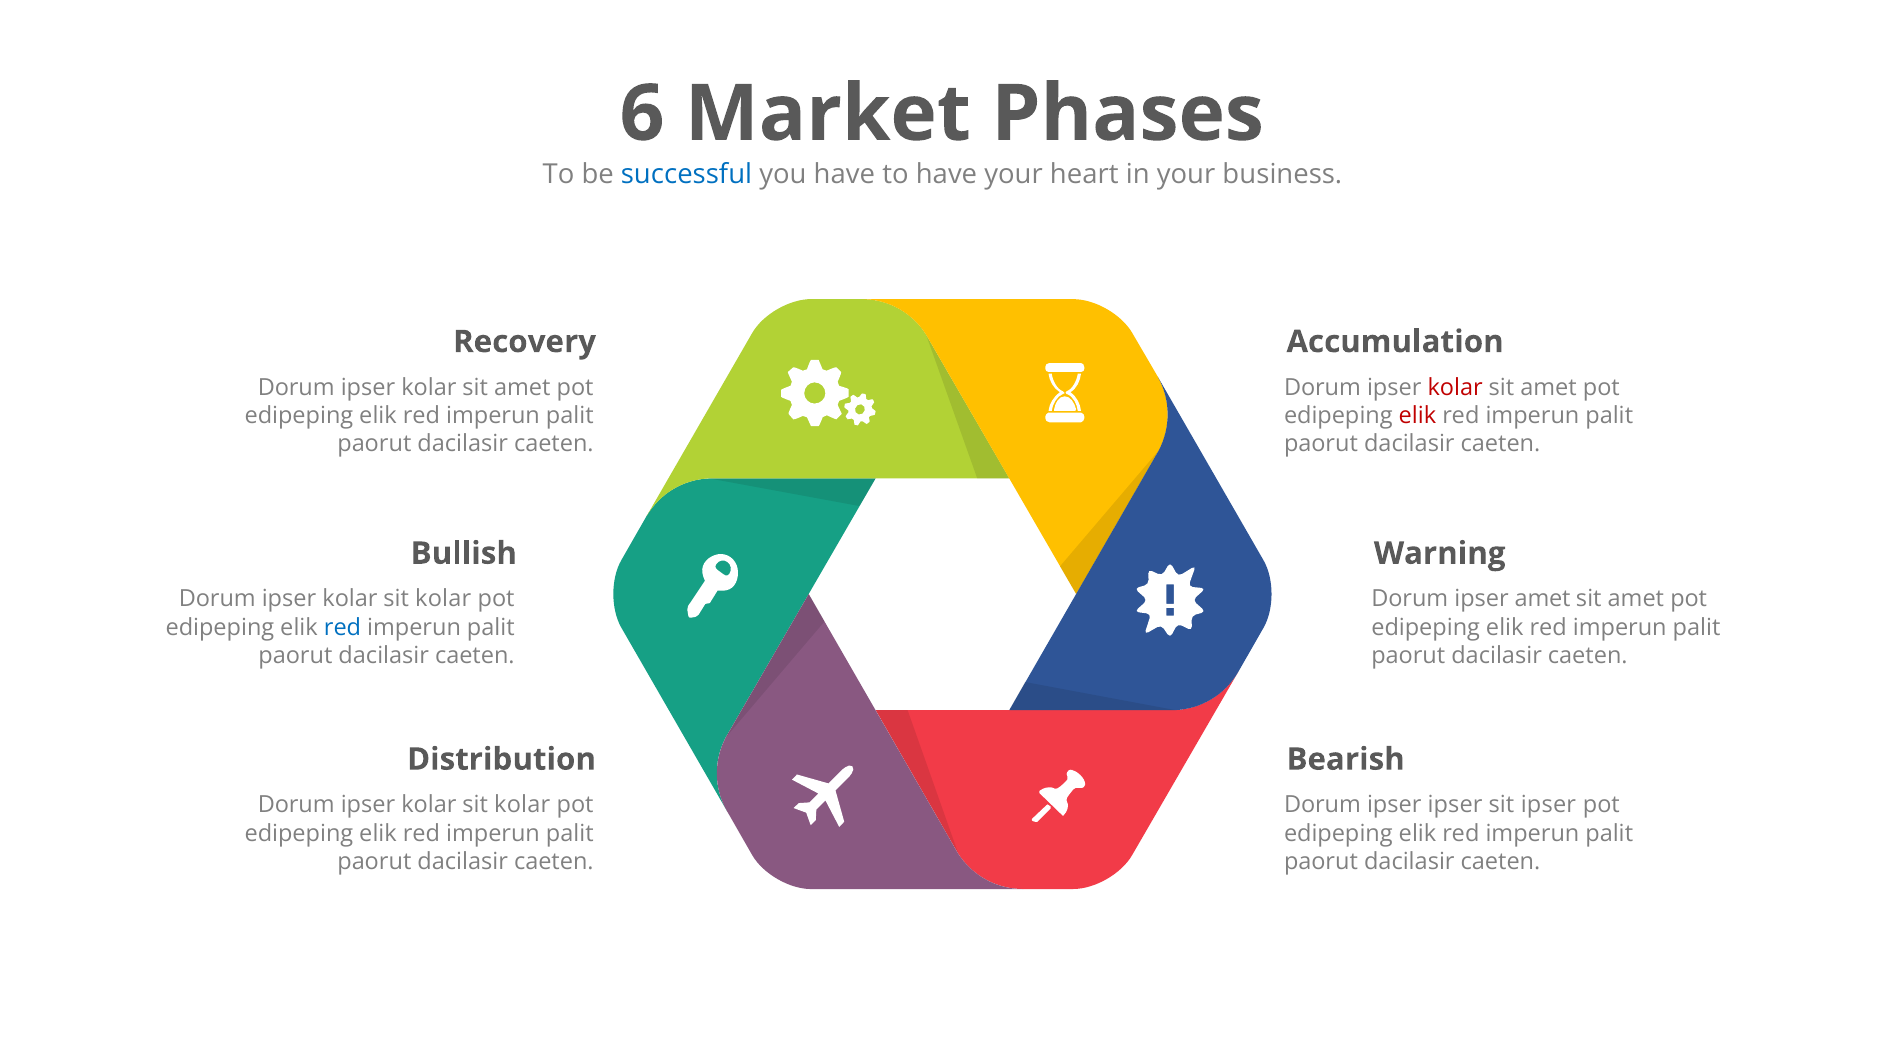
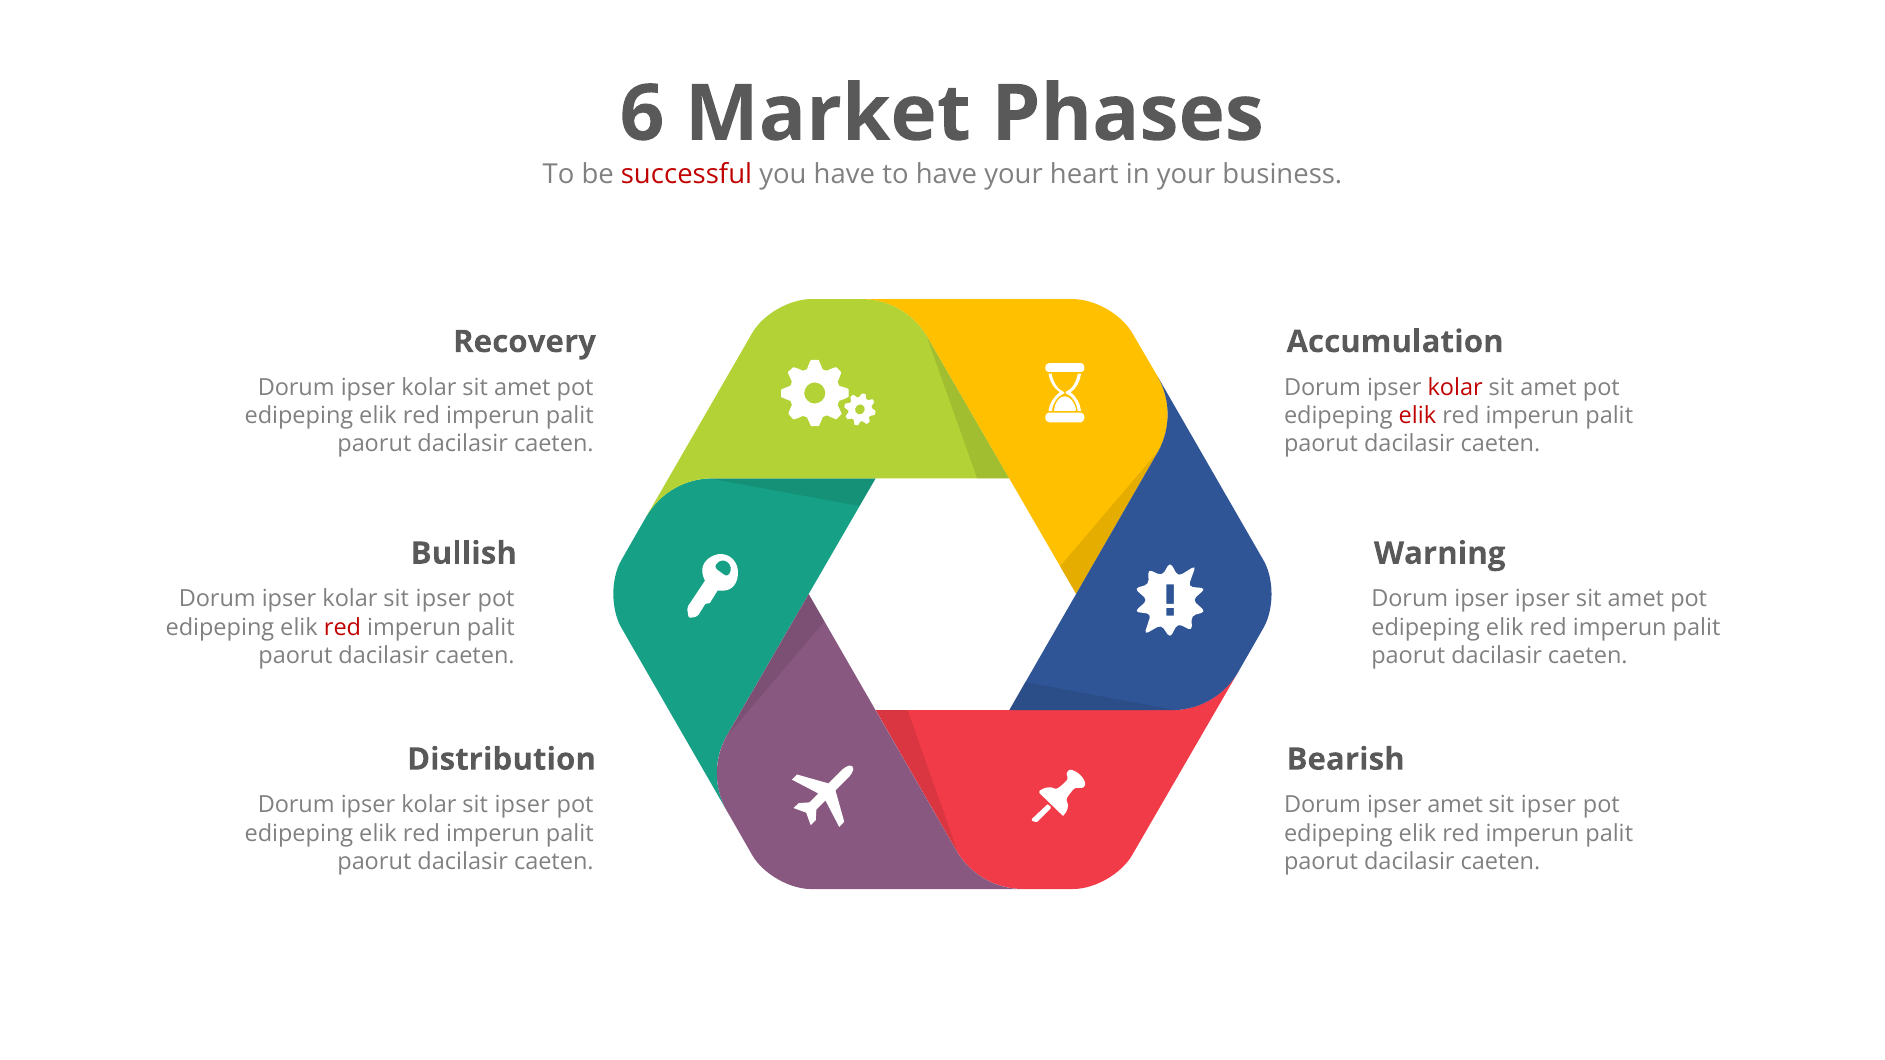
successful colour: blue -> red (686, 174)
kolar: kolar -> ipser (443, 599)
ipser amet: amet -> ipser (1542, 599)
red colour: blue -> red (343, 628)
kolar: kolar -> ipser (522, 805)
ipser ipser: ipser -> amet (1455, 805)
